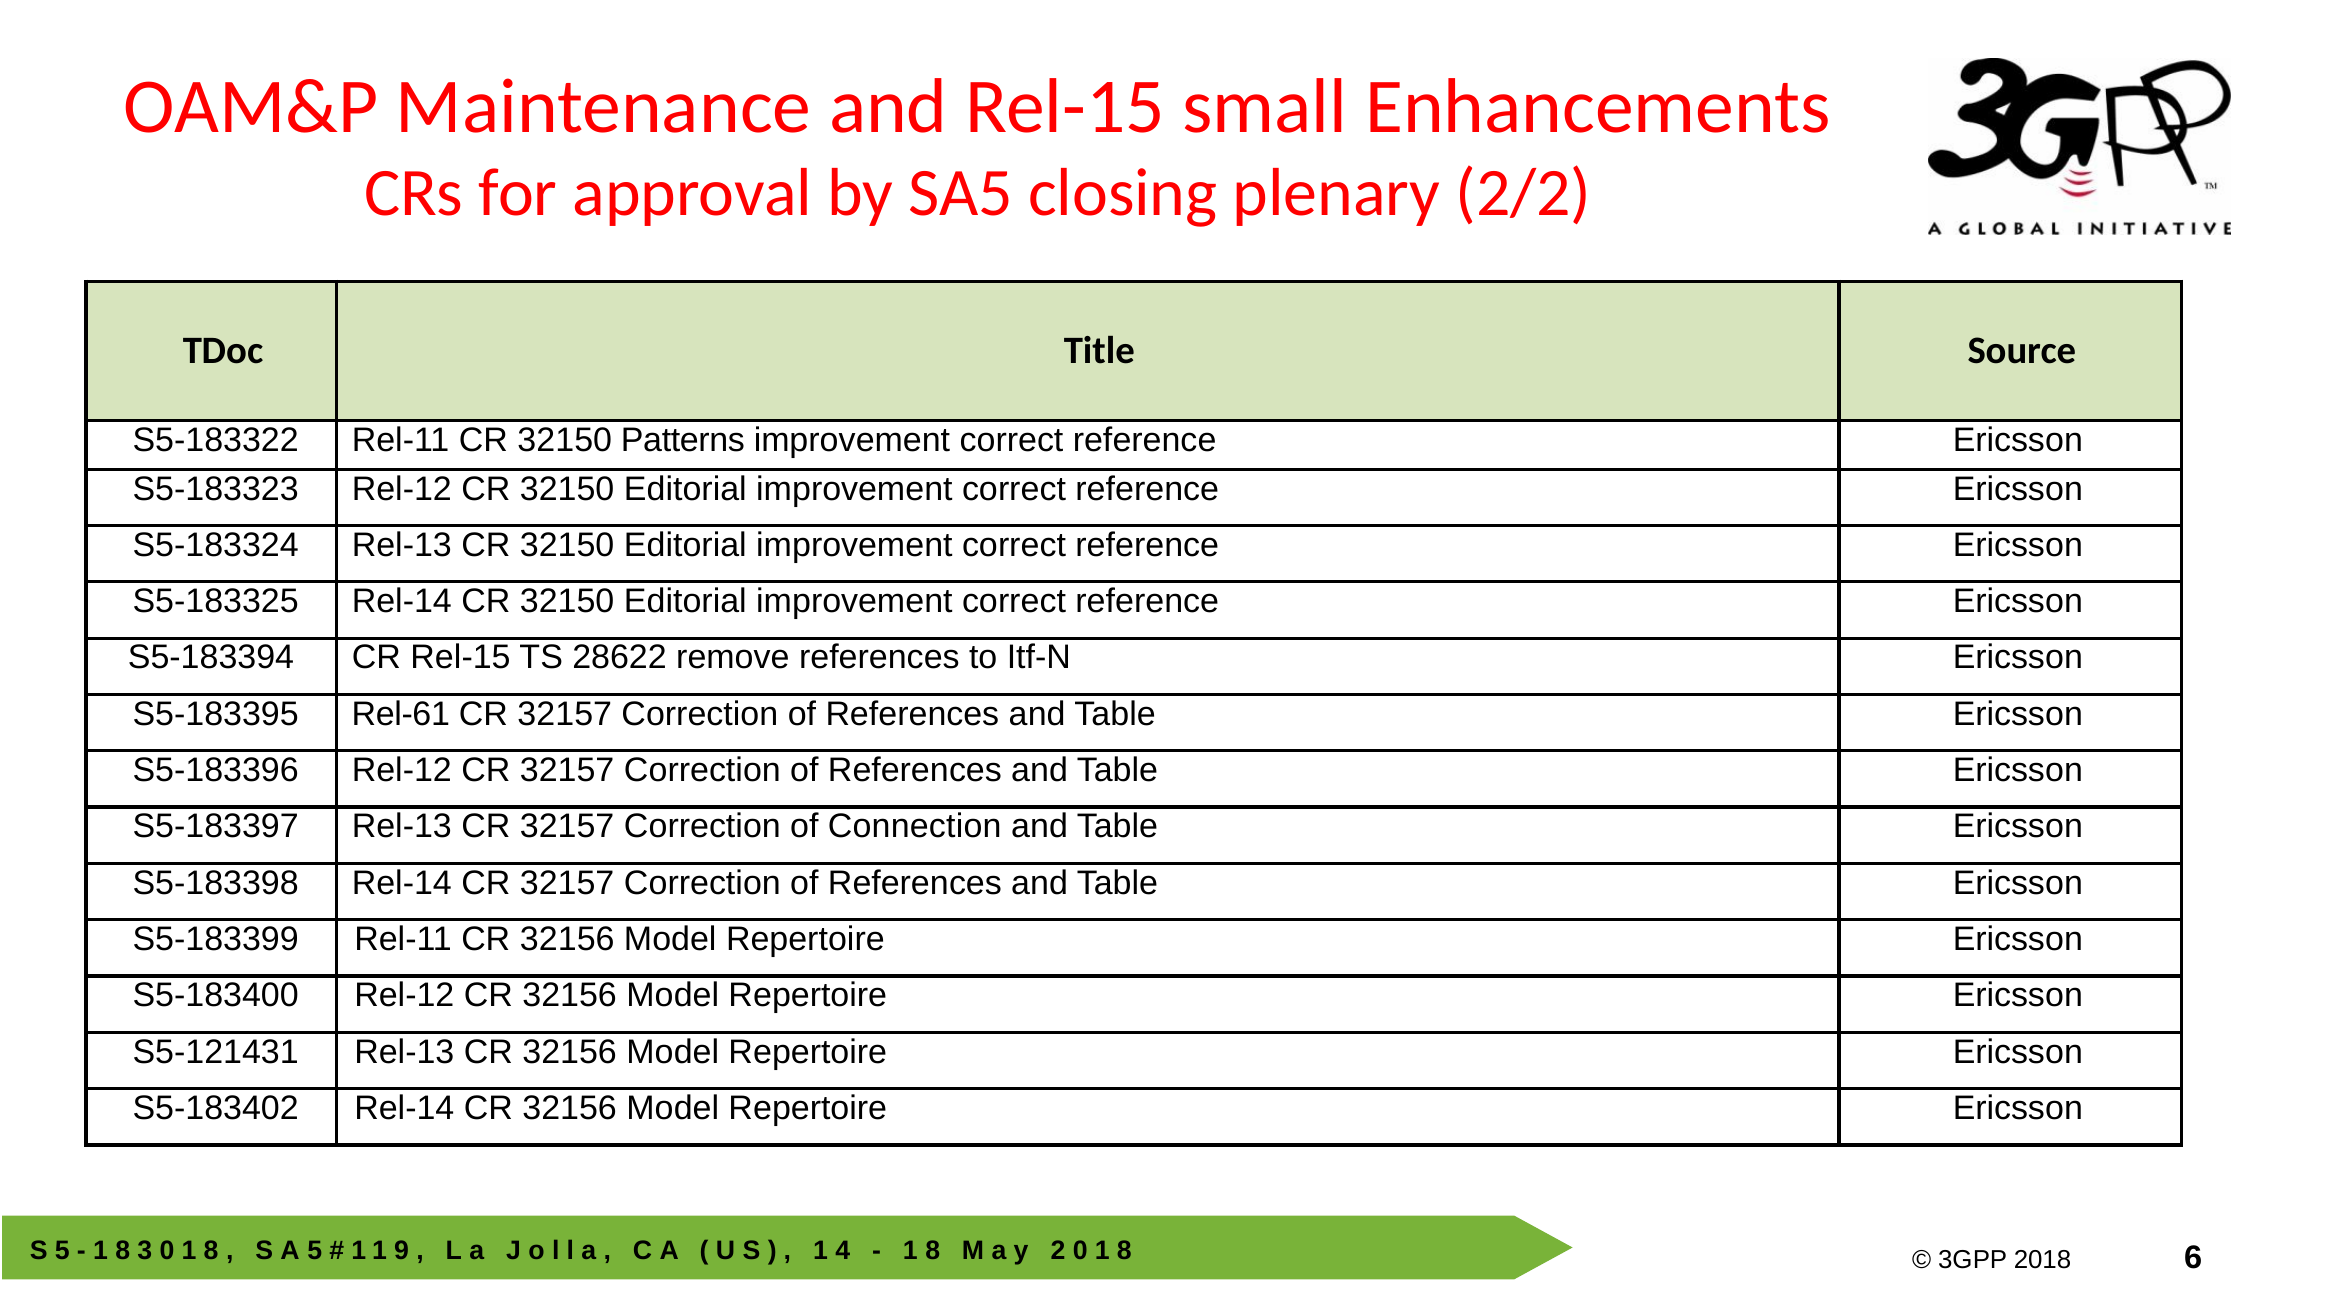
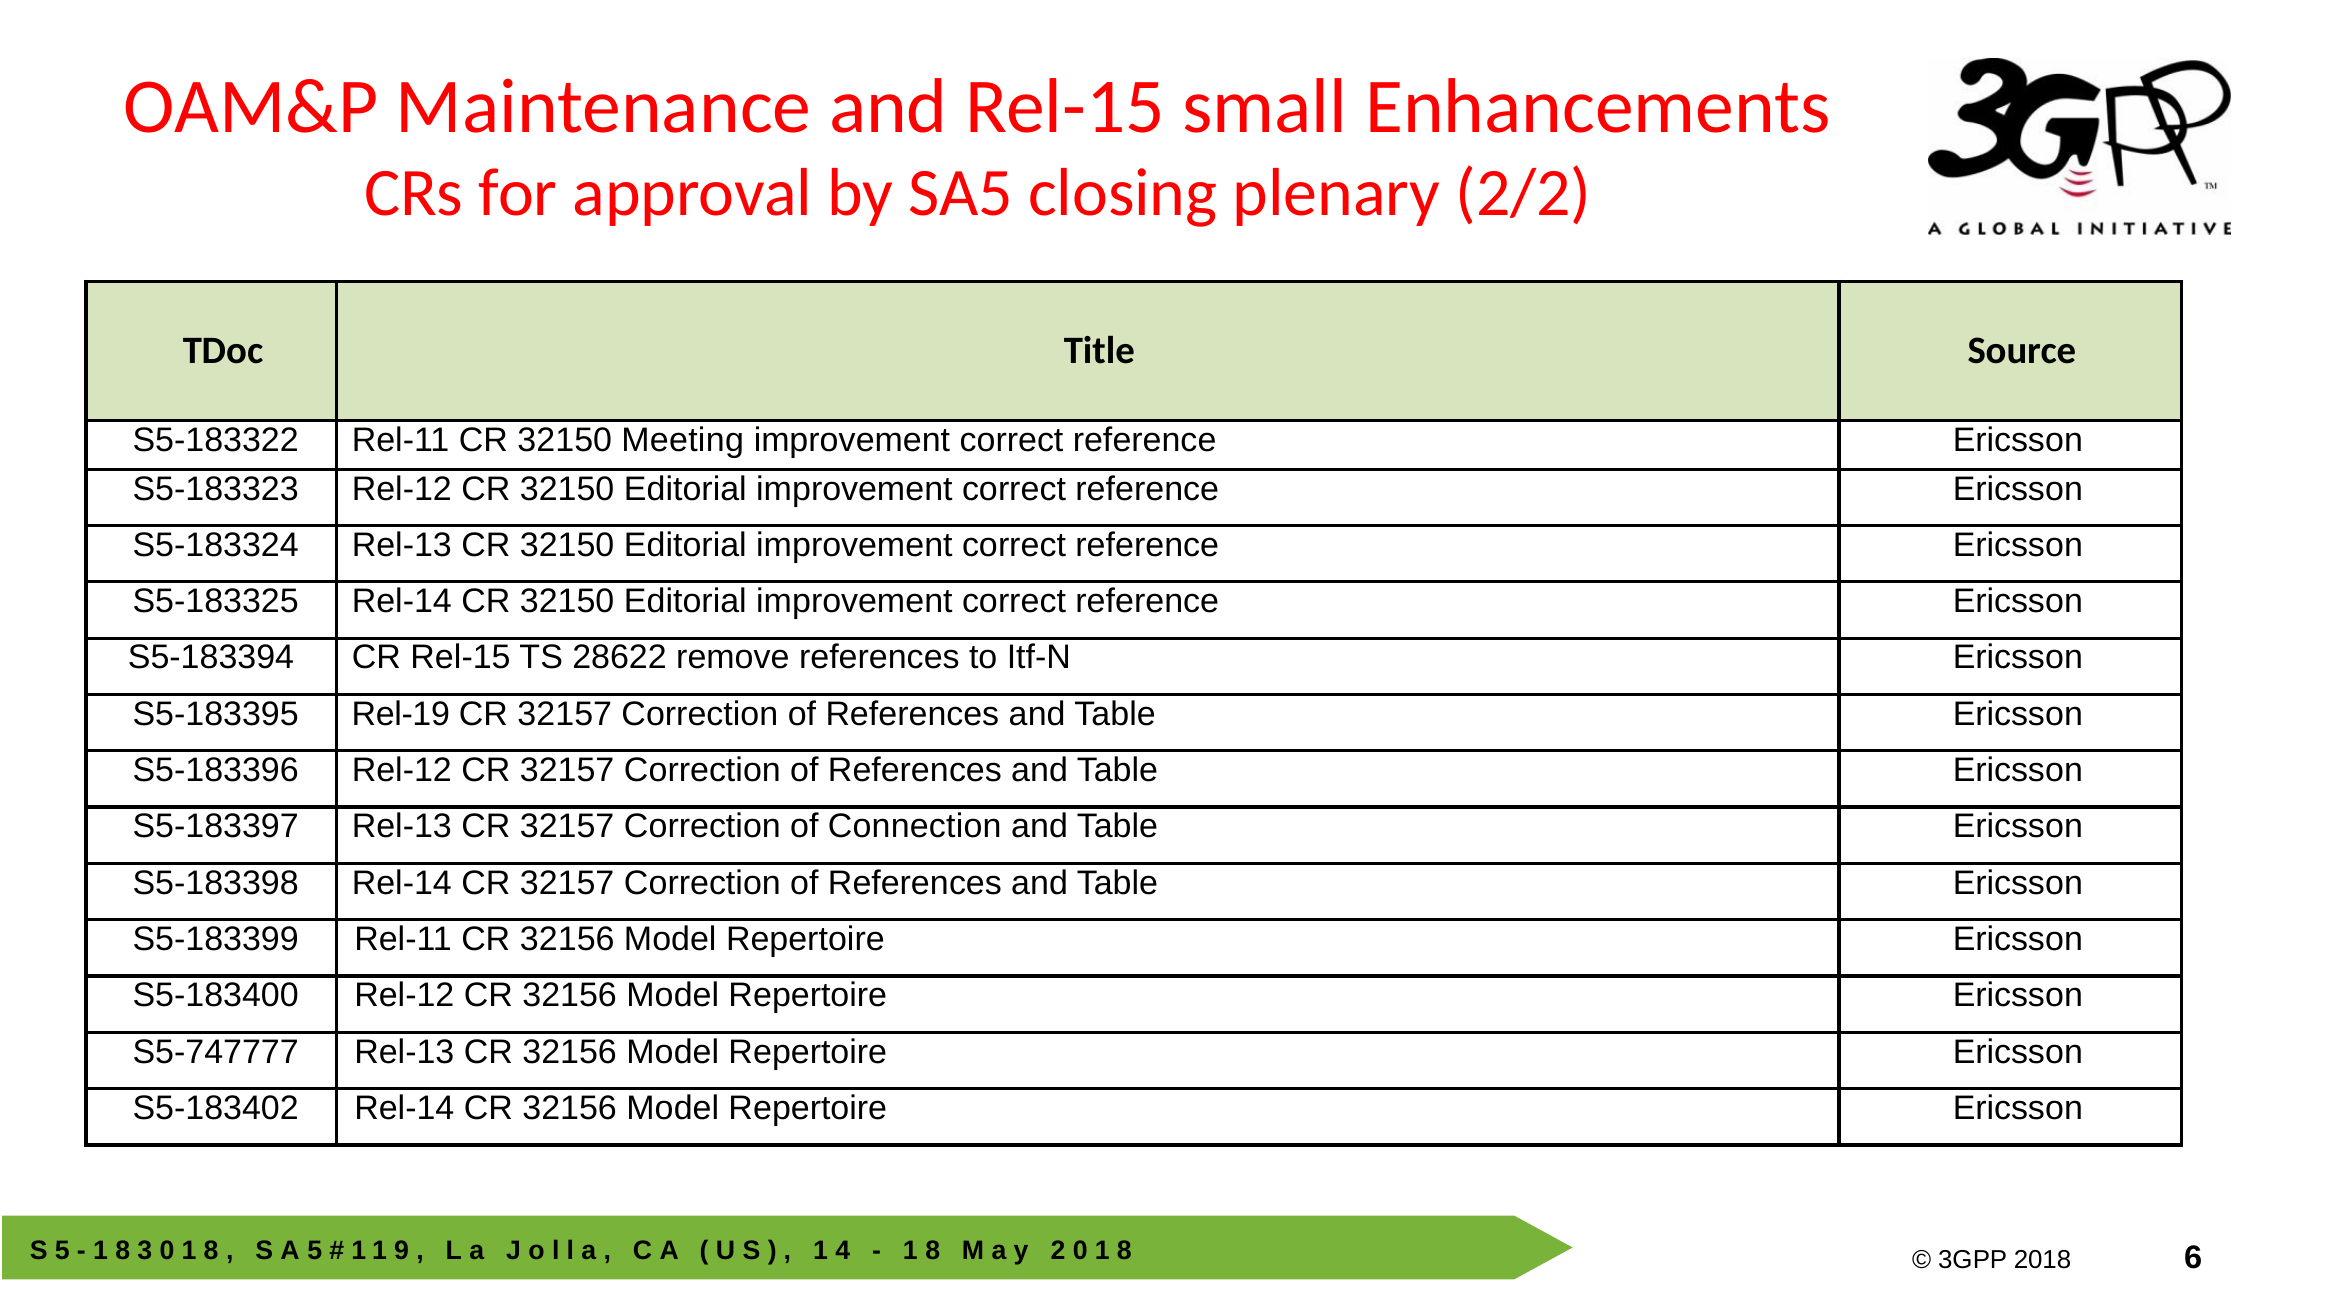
Patterns: Patterns -> Meeting (683, 440)
Rel-61: Rel-61 -> Rel-19 (401, 714)
S5‑121431: S5‑121431 -> S5‑747777 (216, 1052)
